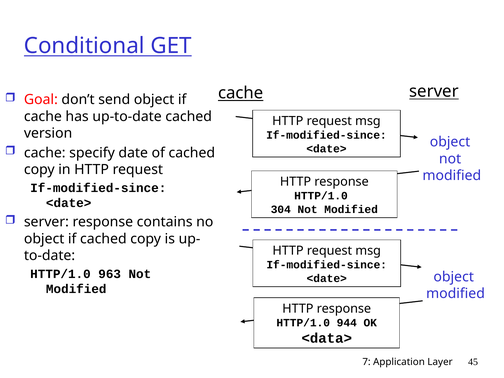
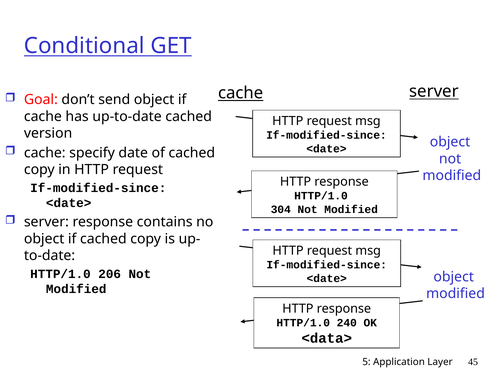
963: 963 -> 206 (110, 274)
944: 944 -> 240 (347, 323)
7: 7 -> 5 (366, 362)
